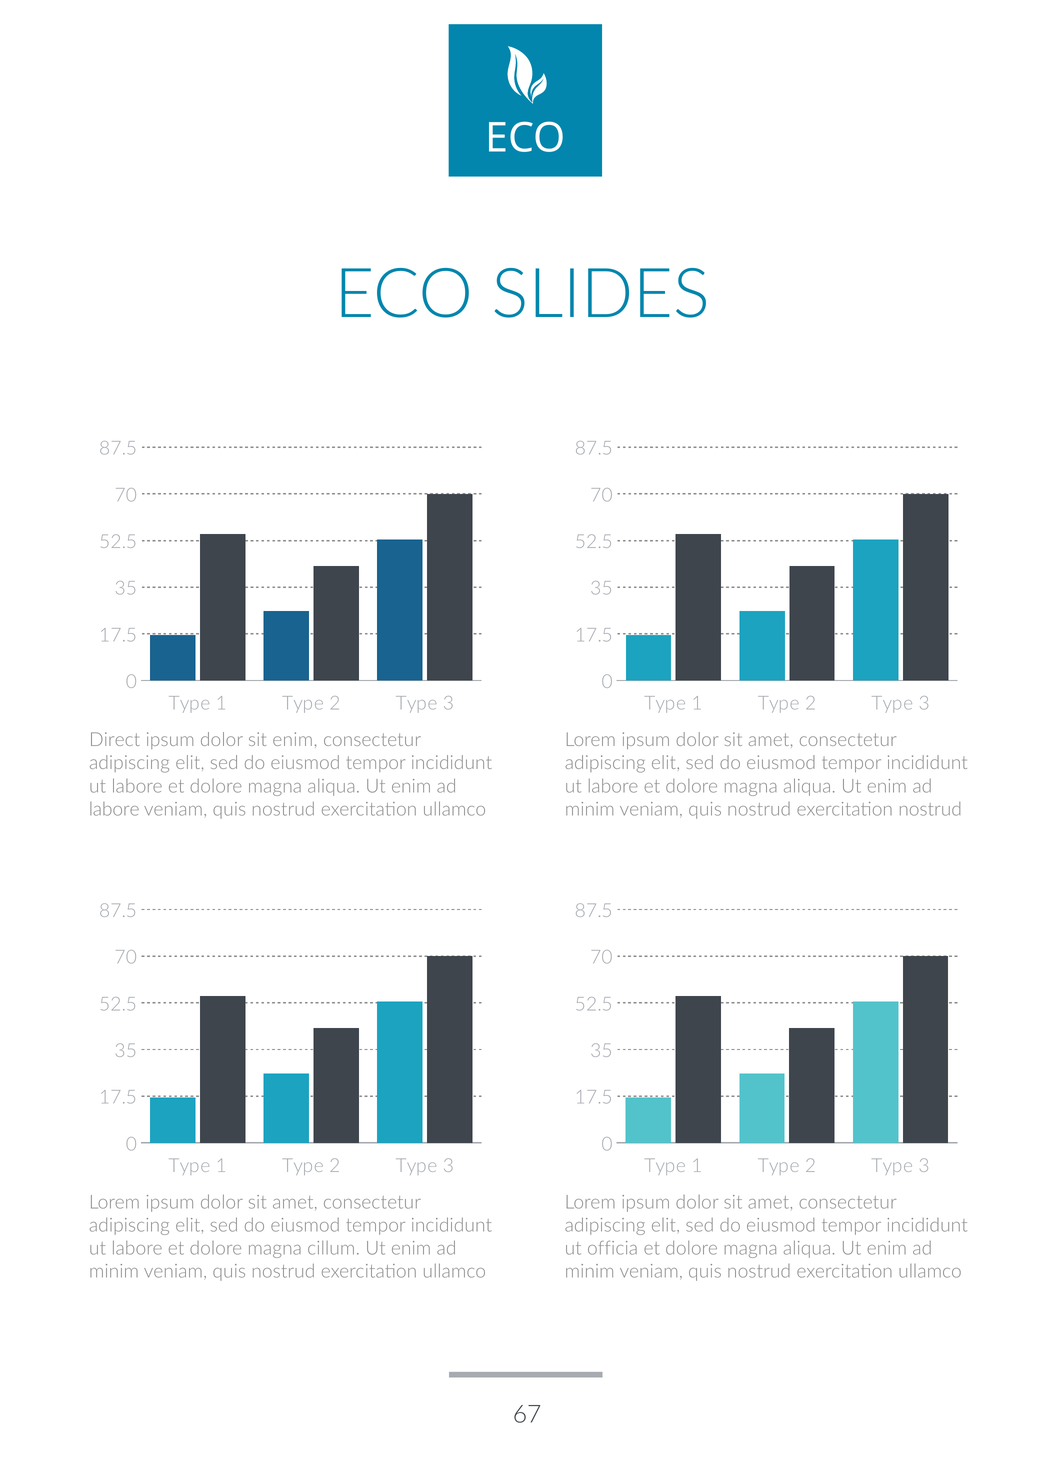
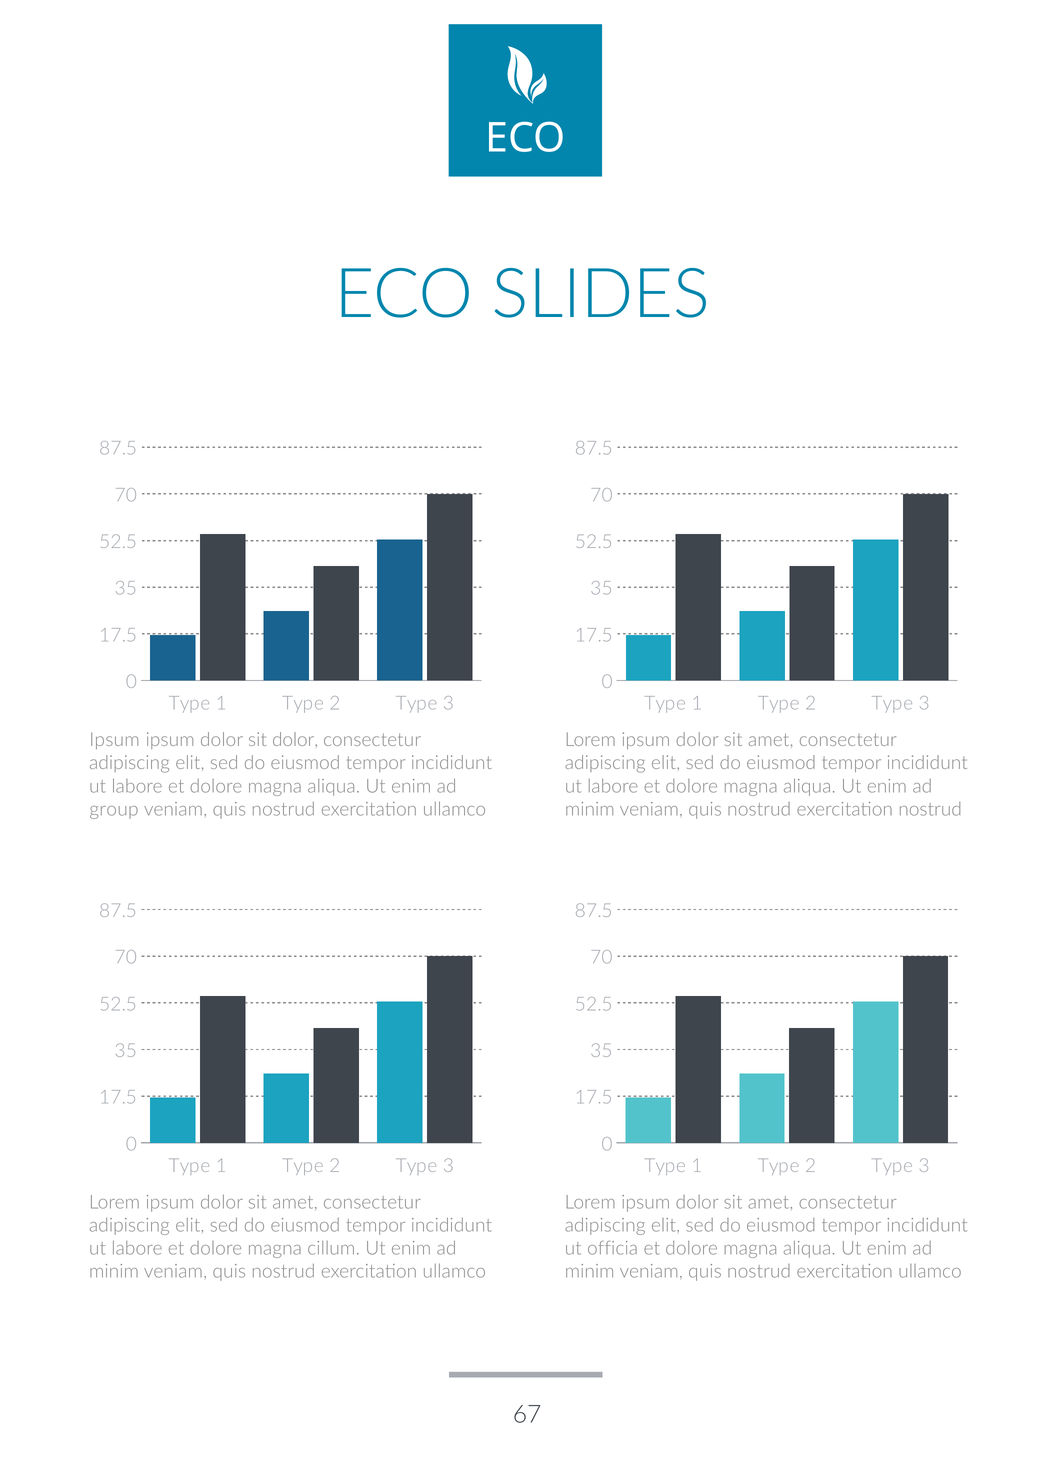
Direct: Direct -> Ipsum (115, 740)
sit enim: enim -> dolor (295, 740)
labore: labore -> group (114, 809)
